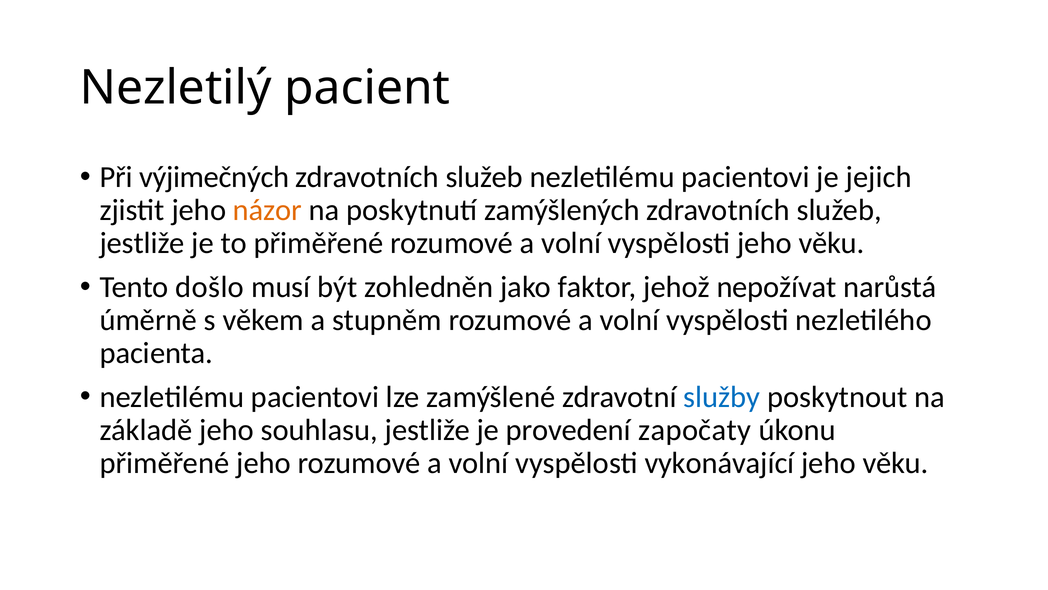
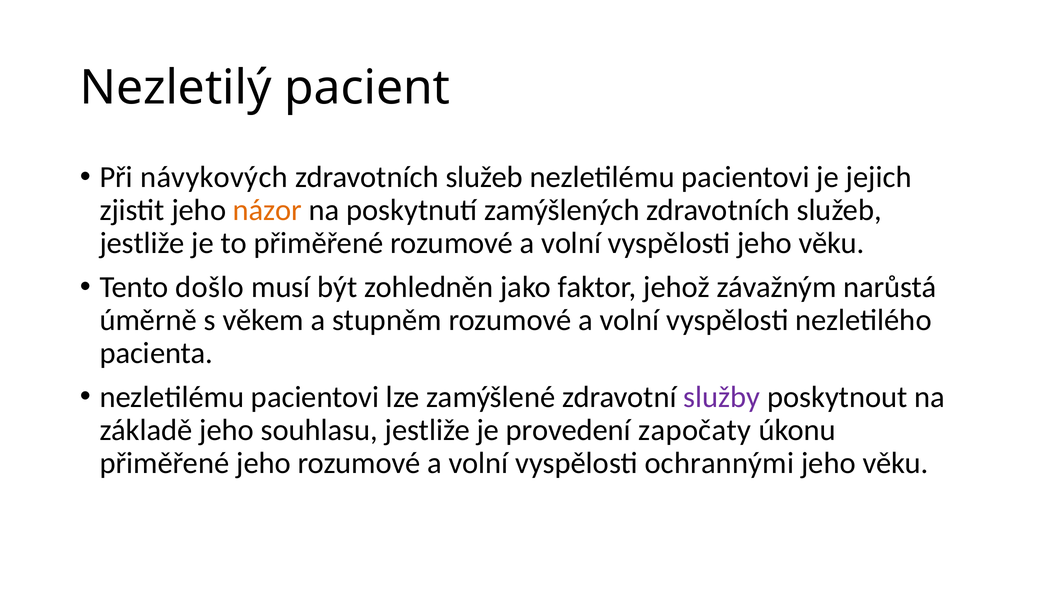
výjimečných: výjimečných -> návykových (214, 177)
nepožívat: nepožívat -> závažným (776, 287)
služby colour: blue -> purple (722, 397)
vykonávající: vykonávající -> ochrannými (719, 463)
